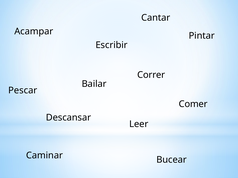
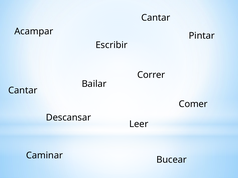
Pescar: Pescar -> Cantar (23, 91)
